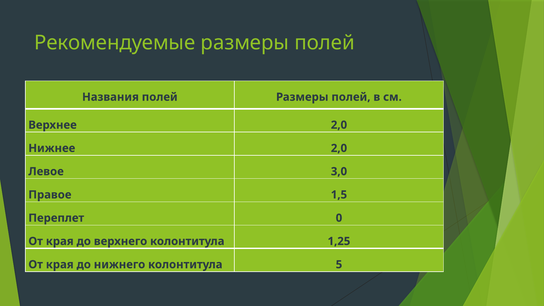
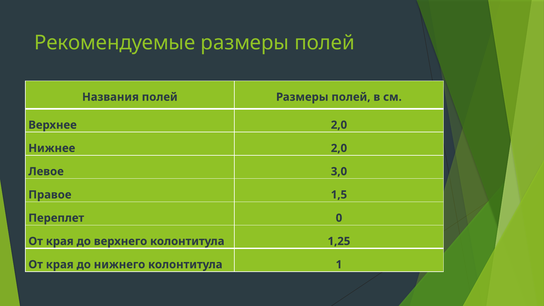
5: 5 -> 1 (339, 265)
